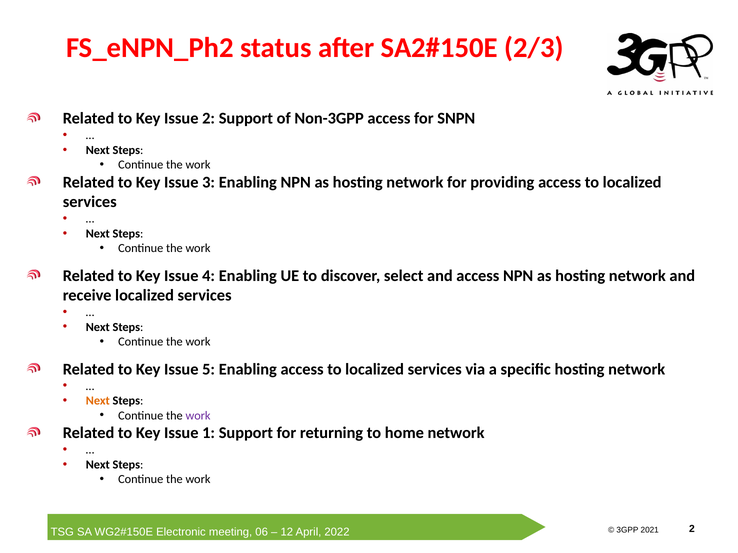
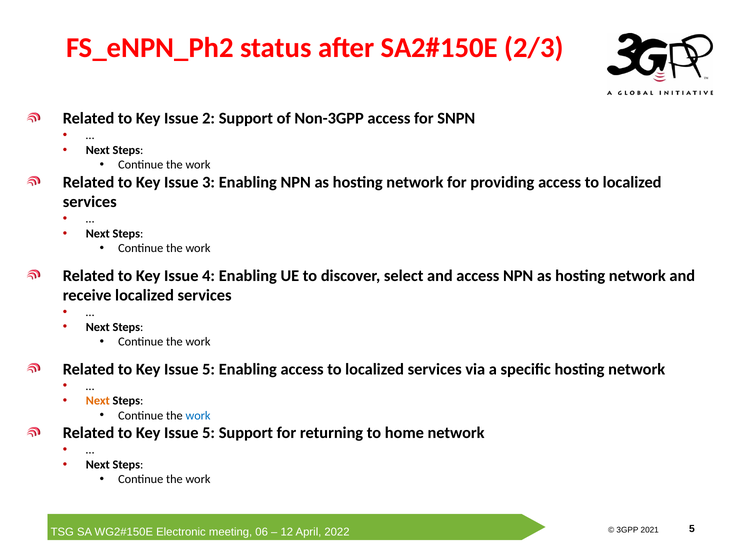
work colour: purple -> blue (198, 416)
1: 1 -> 5 (209, 433)
2: 2 -> 5 (692, 529)
